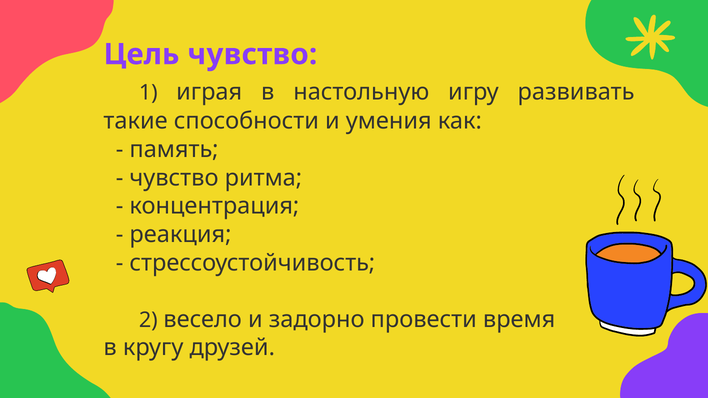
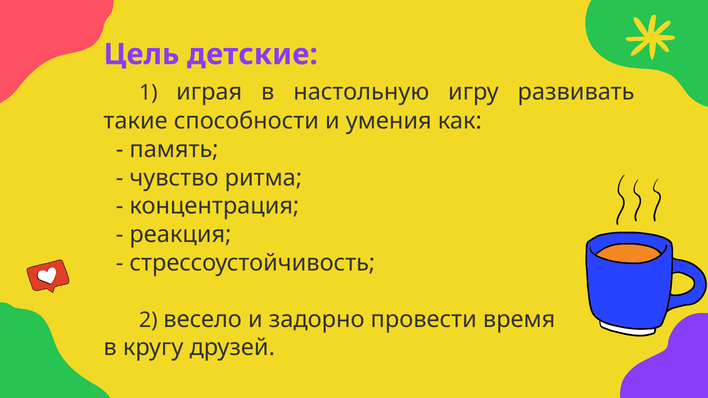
чувство: чувство -> детские (252, 54)
